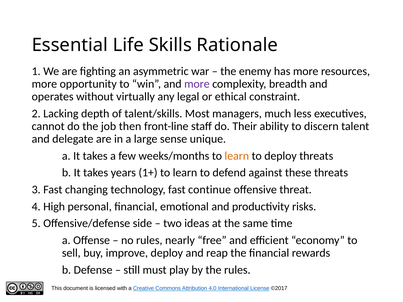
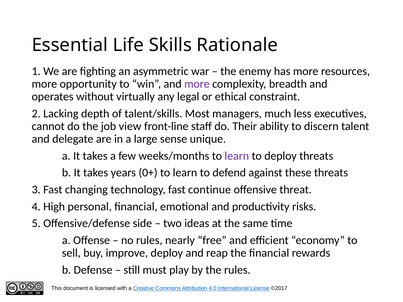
then: then -> view (130, 126)
learn colour: orange -> purple (237, 156)
1+: 1+ -> 0+ (148, 173)
